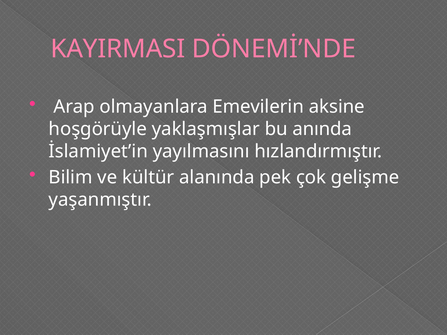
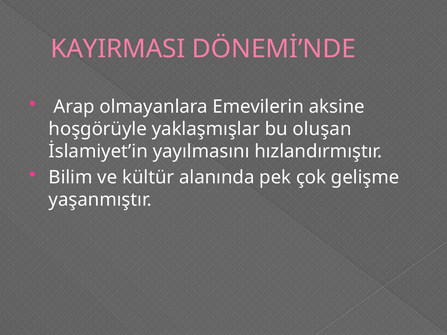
anında: anında -> oluşan (322, 129)
